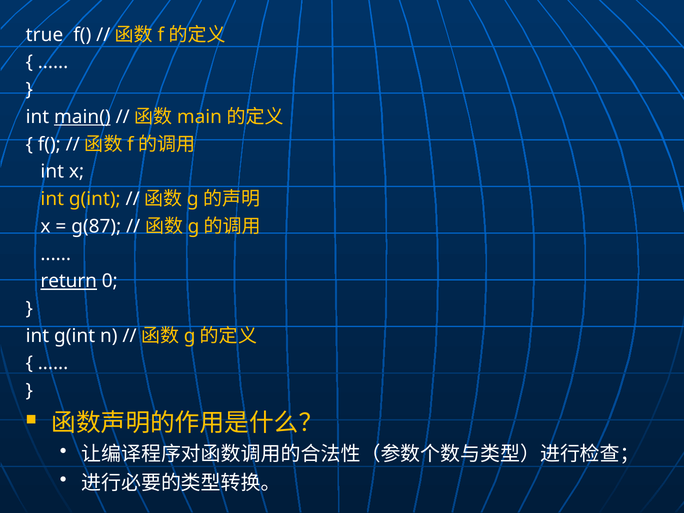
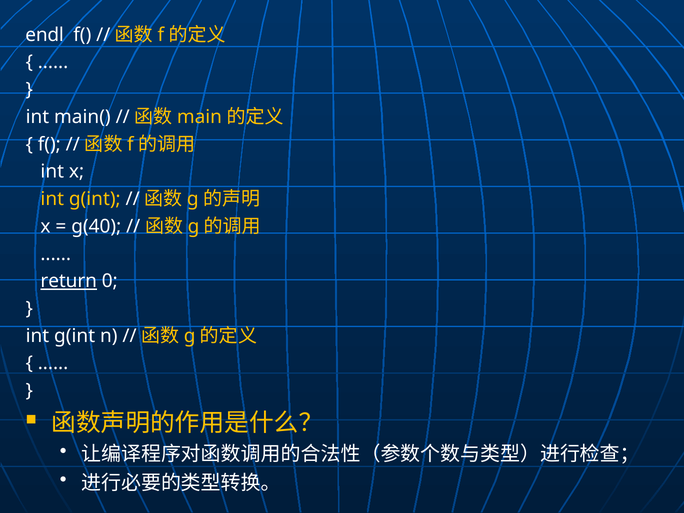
true: true -> endl (45, 35)
main( underline: present -> none (82, 117)
g(87: g(87 -> g(40 (96, 226)
